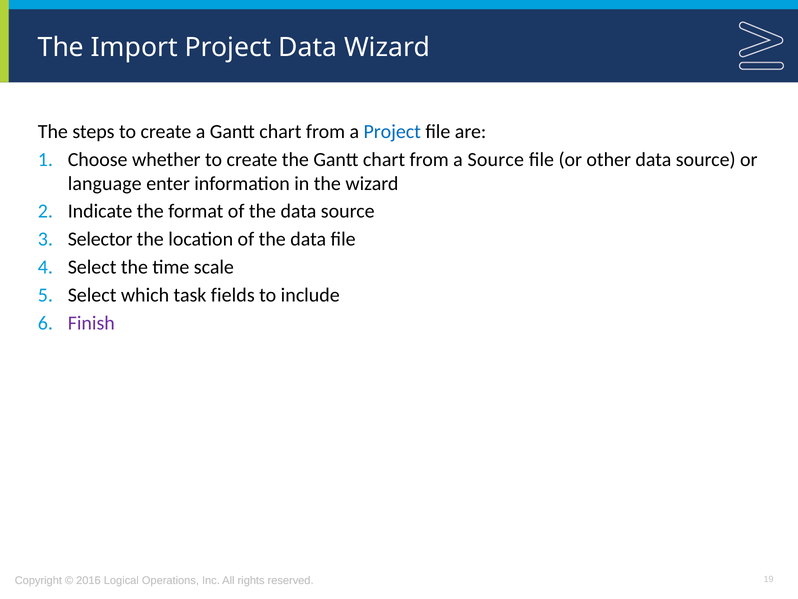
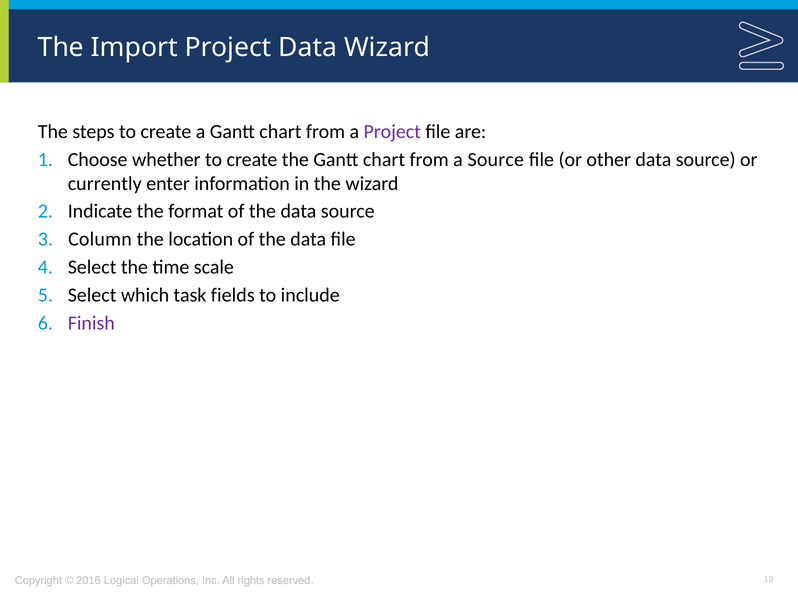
Project colour: blue -> purple (392, 131)
language: language -> currently (105, 183)
Selector: Selector -> Column (100, 239)
